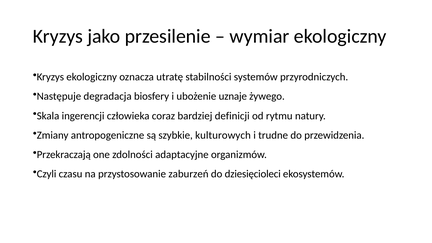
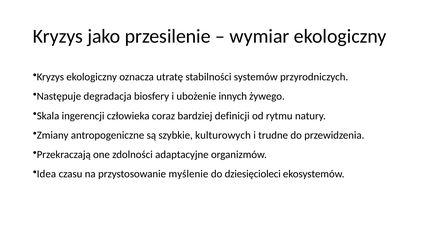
uznaje: uznaje -> innych (233, 96)
Czyli: Czyli -> Idea (46, 174)
zaburzeń: zaburzeń -> myślenie (188, 174)
